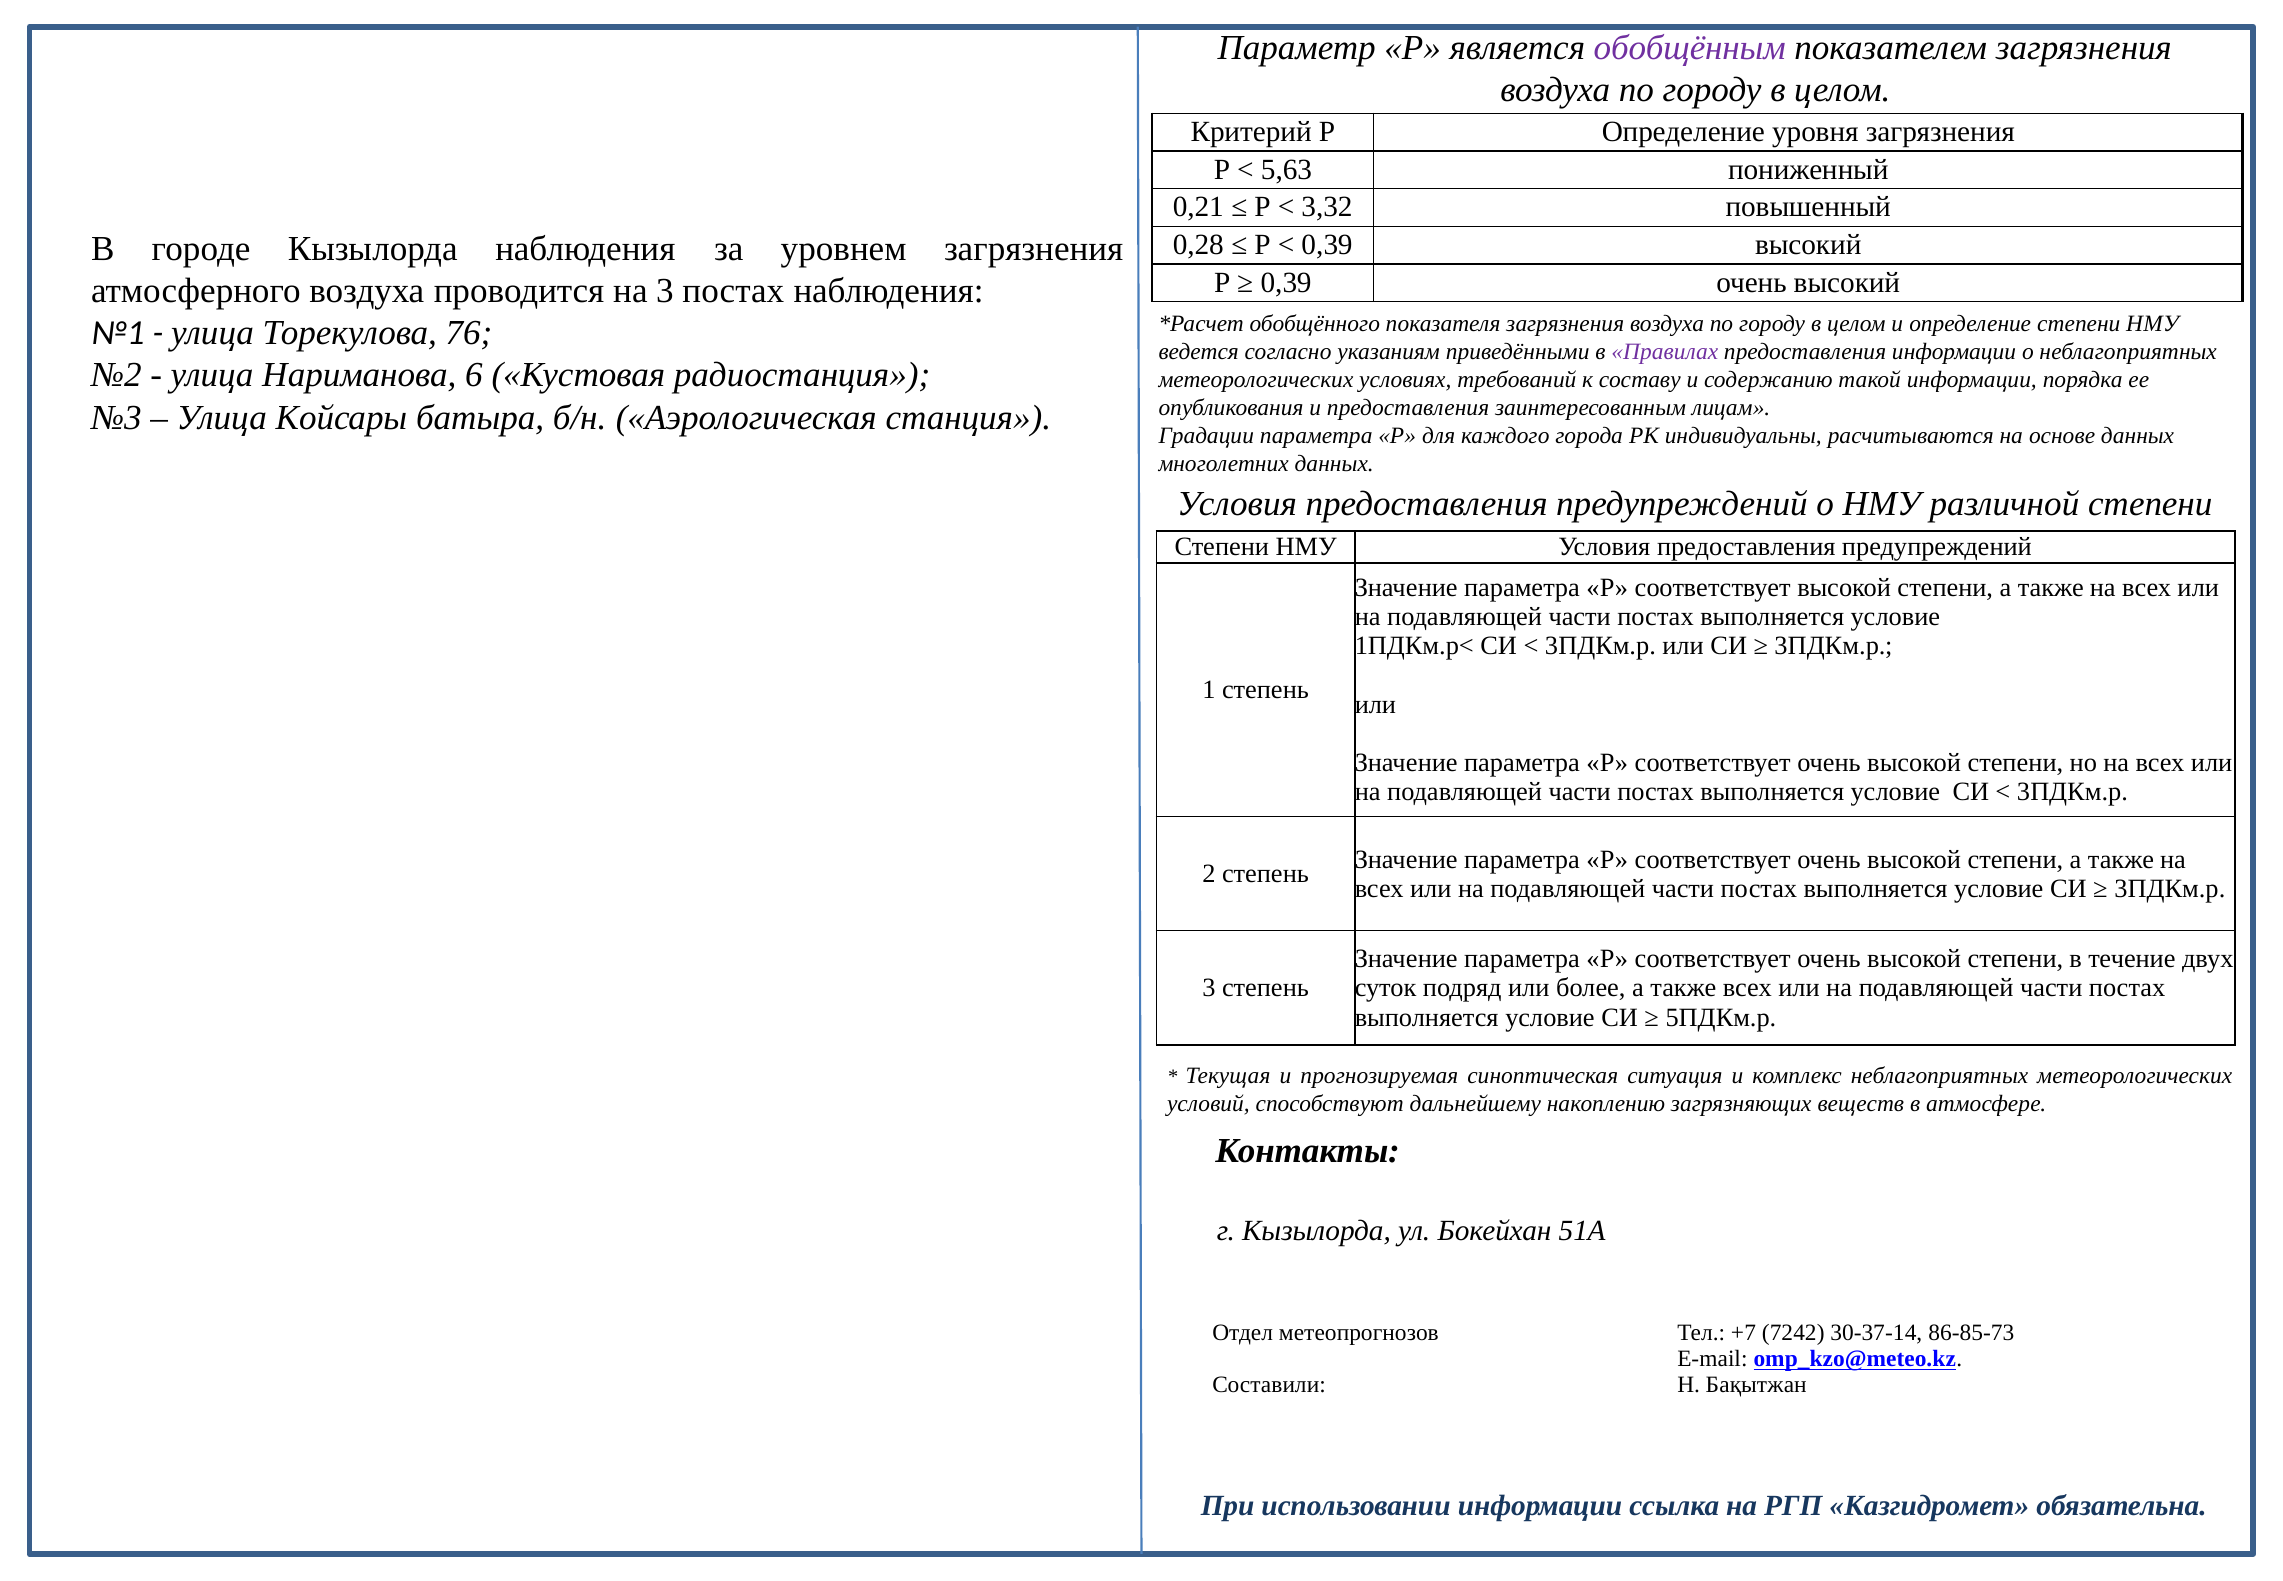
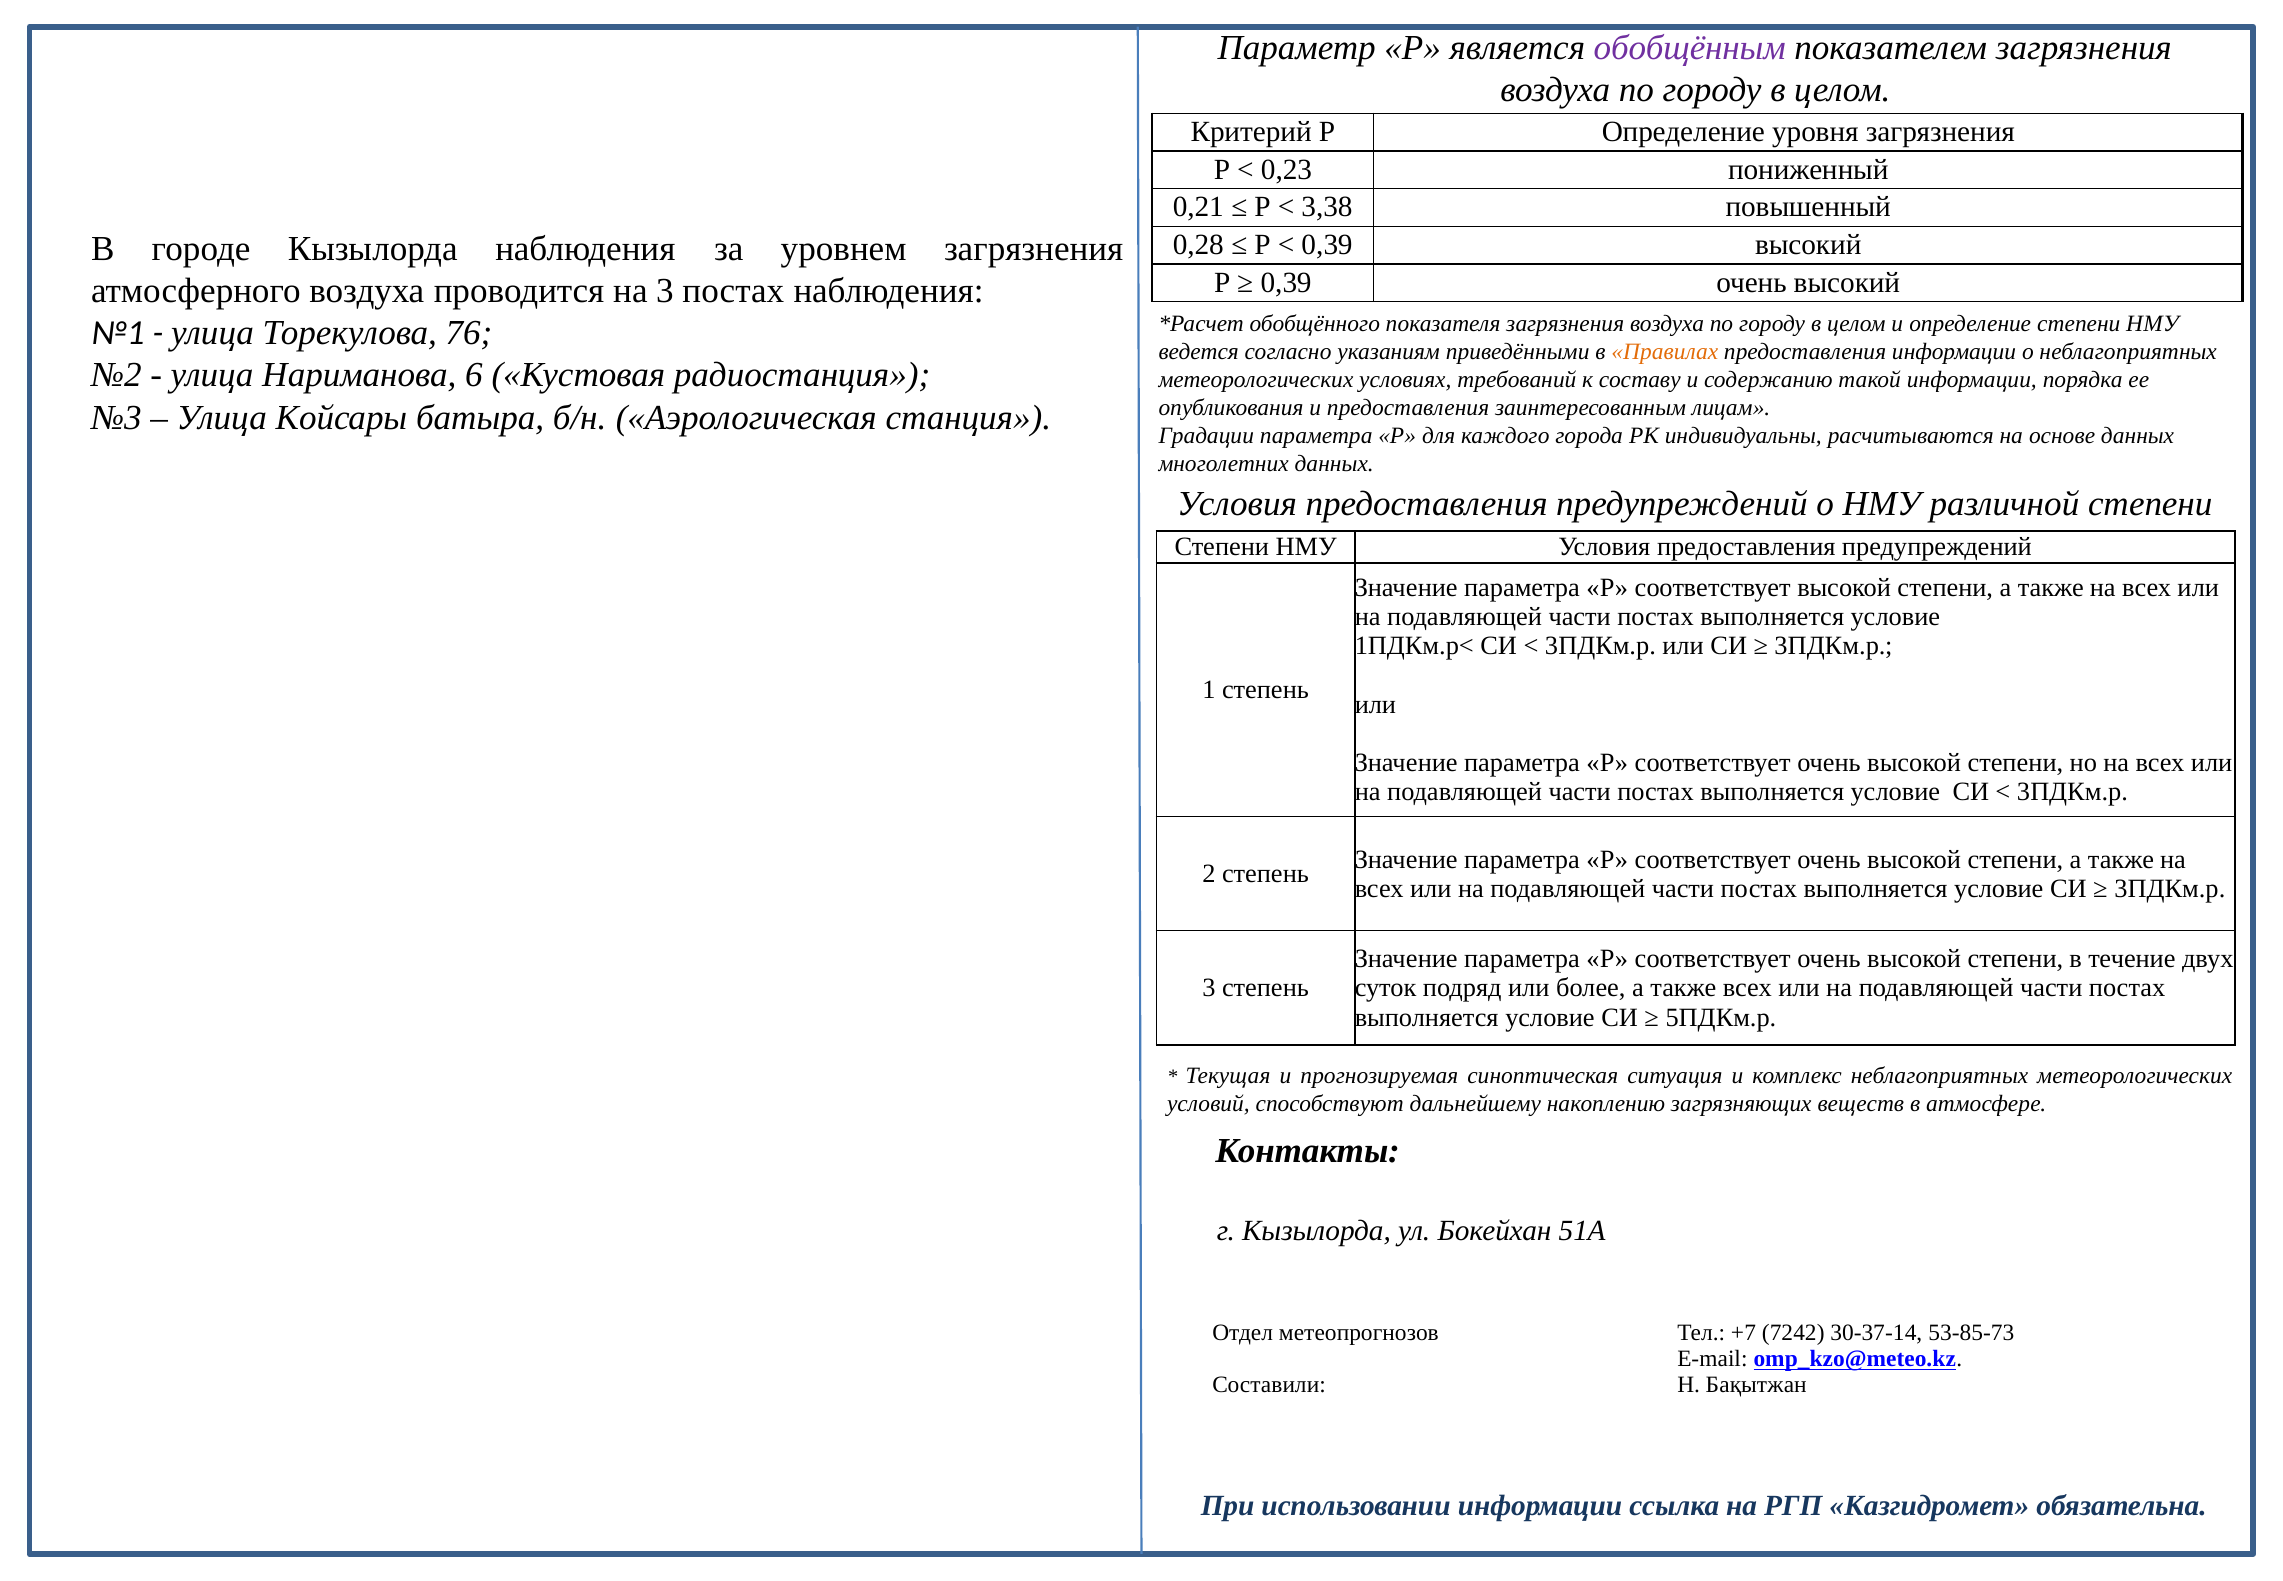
5,63: 5,63 -> 0,23 (1286, 170)
3,32: 3,32 -> 3,38 (1327, 207)
Правилах colour: purple -> orange (1665, 352)
86-85-73: 86-85-73 -> 53-85-73 (1971, 1333)
